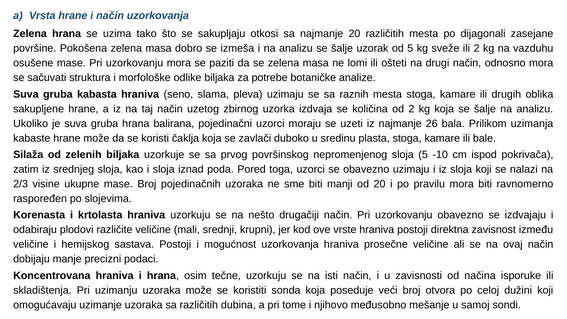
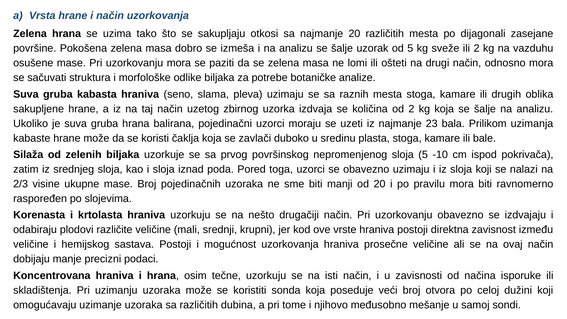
26: 26 -> 23 (432, 123)
